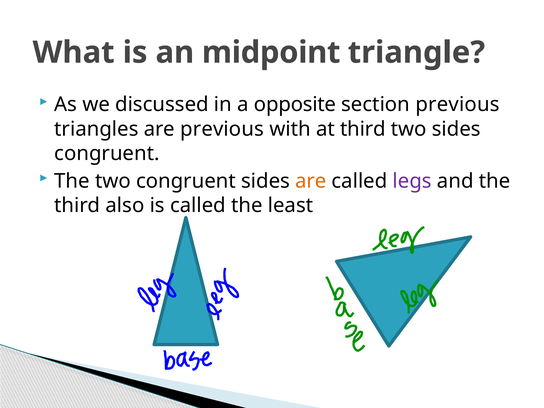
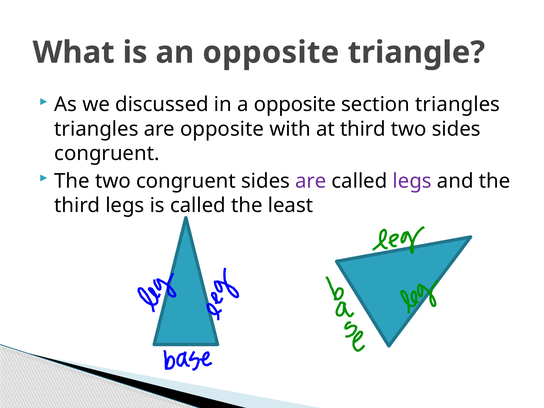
an midpoint: midpoint -> opposite (271, 52)
section previous: previous -> triangles (458, 104)
are previous: previous -> opposite (222, 129)
are colour: orange -> purple (311, 181)
third also: also -> legs (125, 206)
